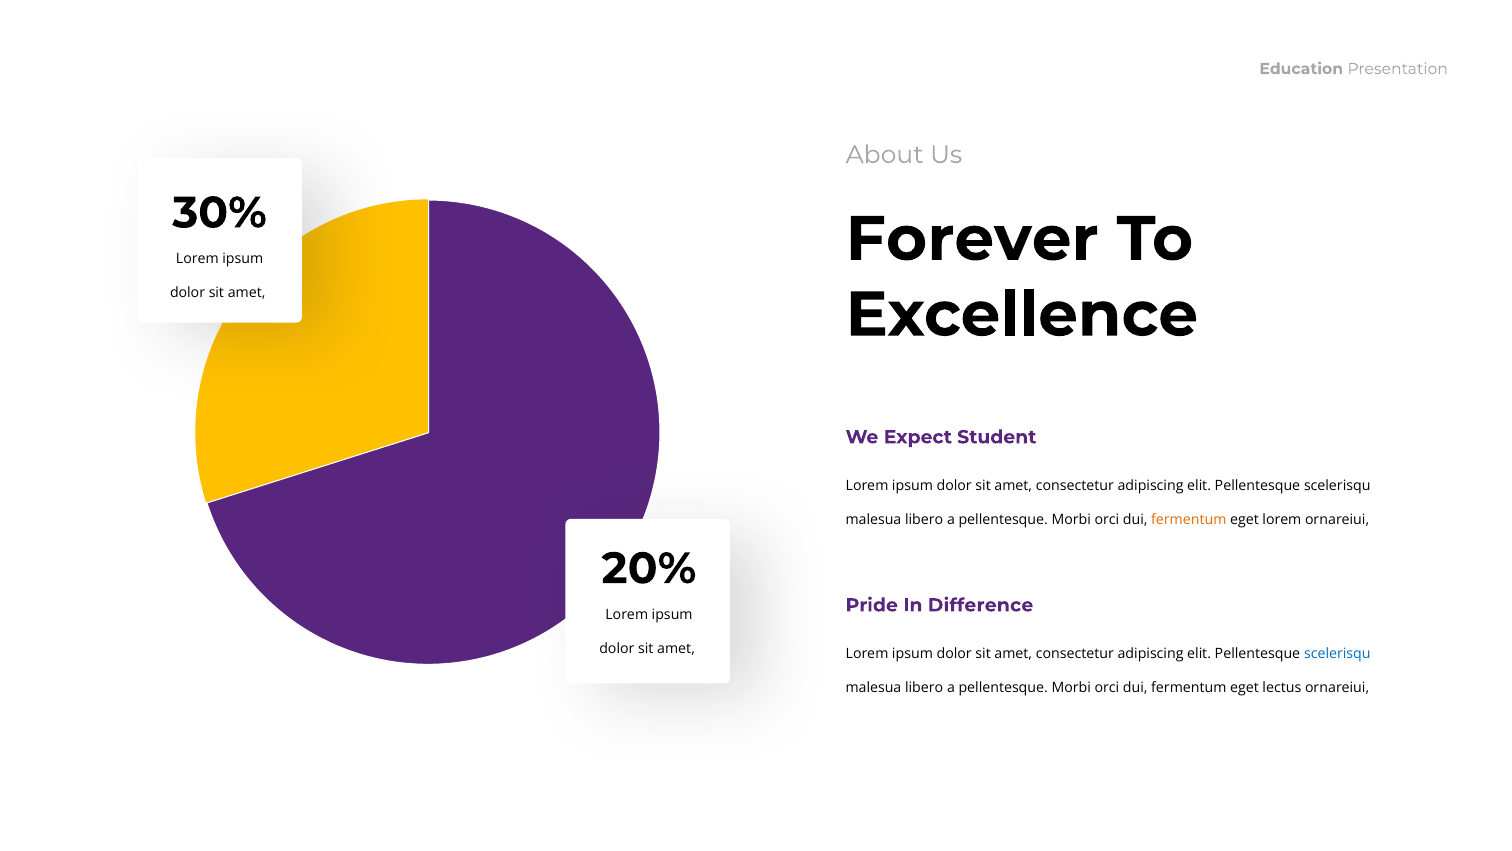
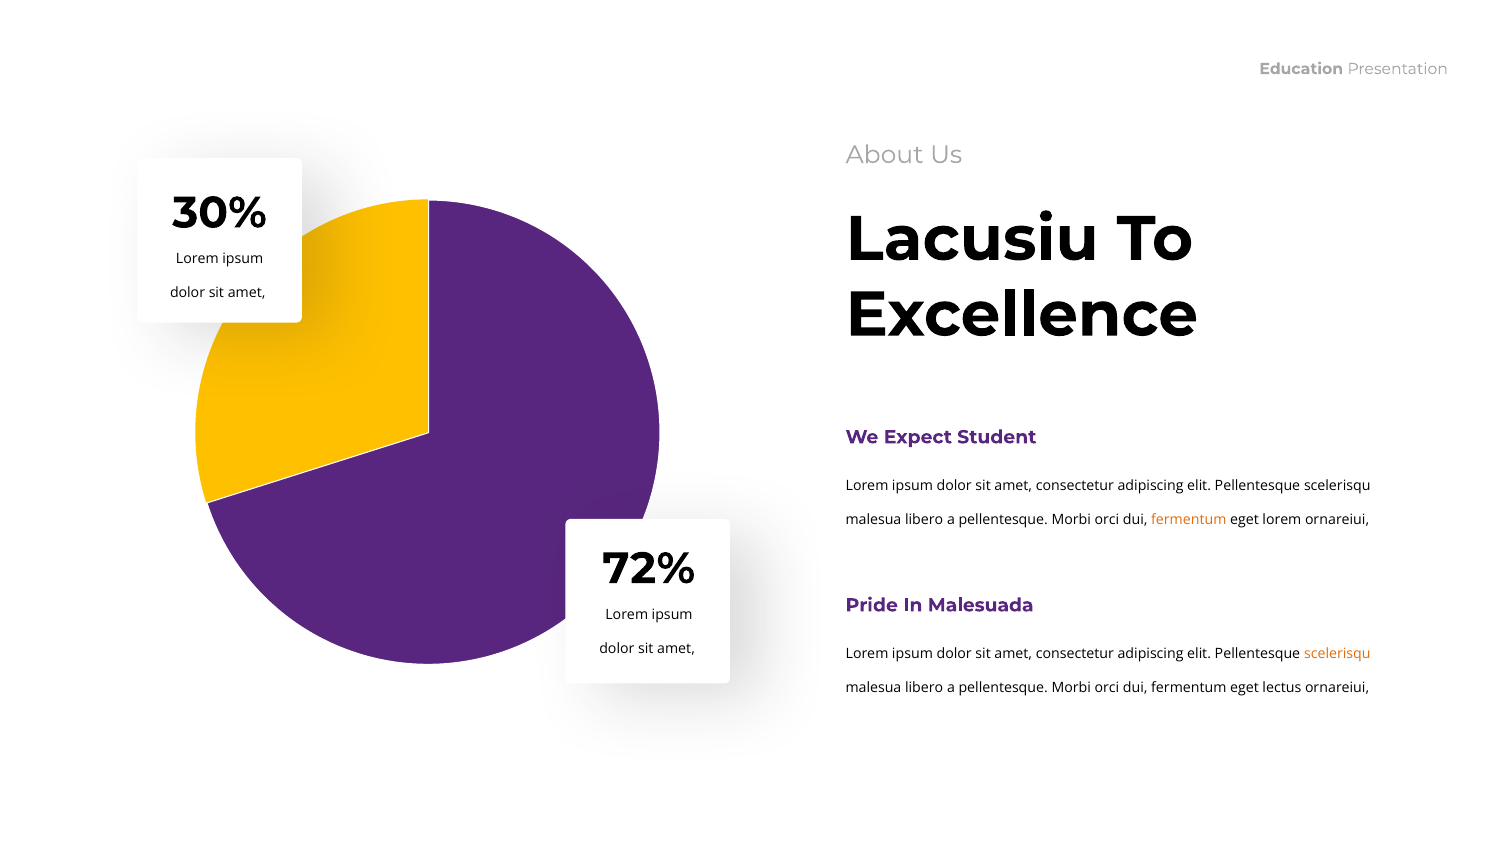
Forever: Forever -> Lacusiu (972, 239)
20%: 20% -> 72% (649, 568)
Difference: Difference -> Malesuada (981, 605)
scelerisqu colour: blue -> orange (1337, 653)
